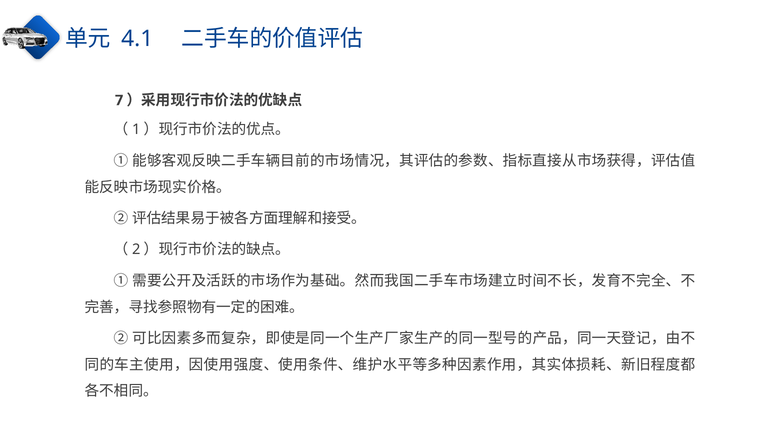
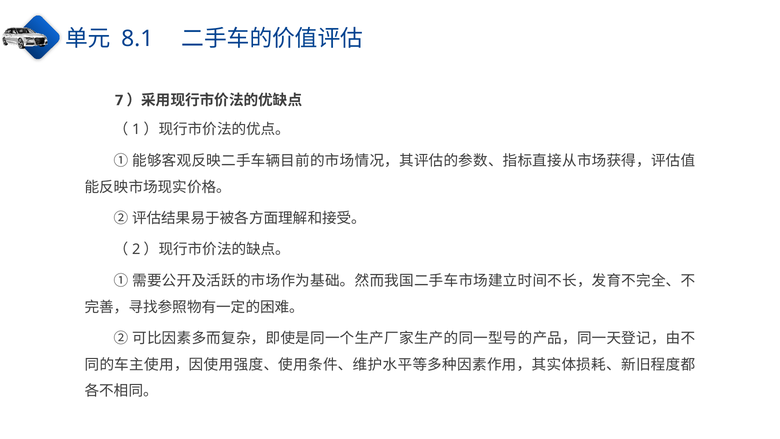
4.1: 4.1 -> 8.1 (137, 39)
